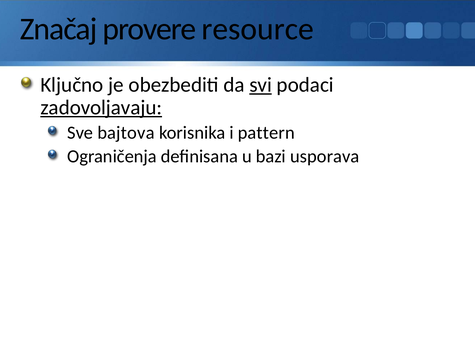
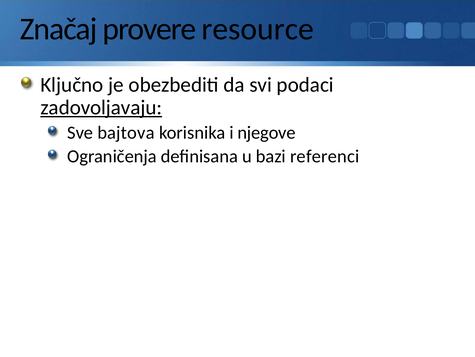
svi underline: present -> none (261, 85)
pattern: pattern -> njegove (266, 133)
usporava: usporava -> referenci (325, 156)
